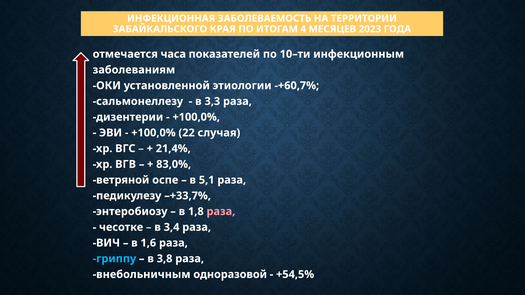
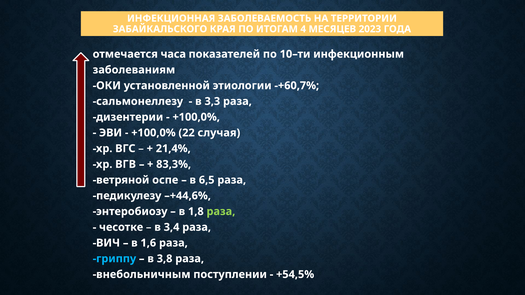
83,0%: 83,0% -> 83,3% (174, 164)
5,1: 5,1 -> 6,5 (207, 180)
–+33,7%: –+33,7% -> –+44,6% (188, 196)
раза colour: pink -> light green (221, 212)
одноразовой: одноразовой -> поступлении (230, 275)
